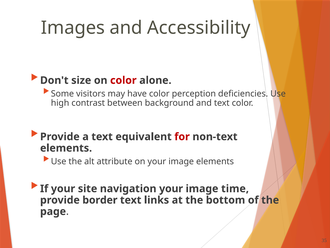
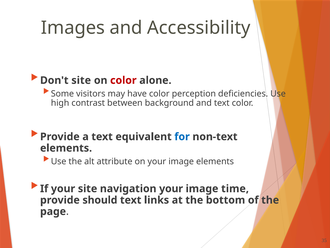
Don't size: size -> site (81, 80)
for colour: red -> blue (182, 136)
border: border -> should (100, 200)
